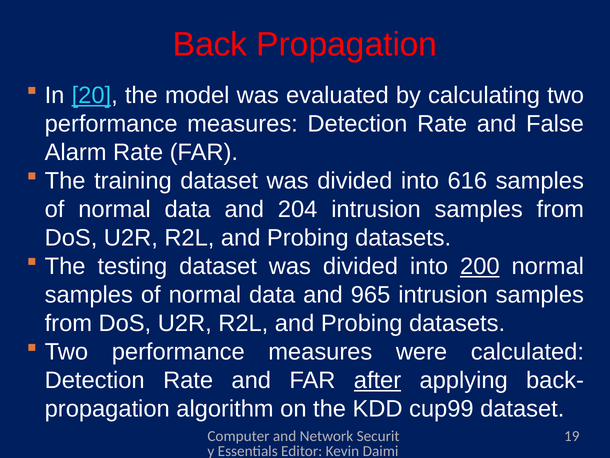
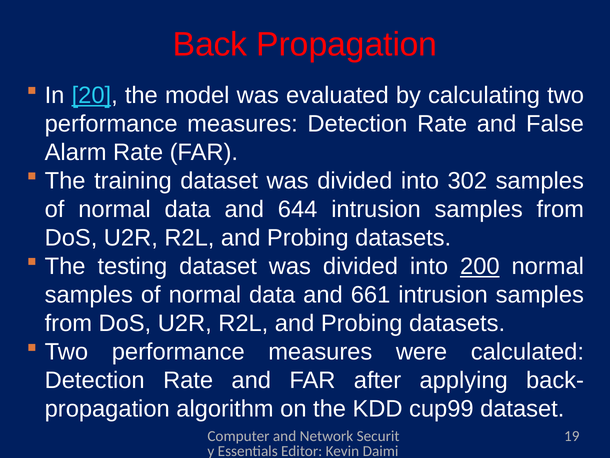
616: 616 -> 302 (467, 181)
204: 204 -> 644 (298, 209)
965: 965 -> 661 (371, 295)
after underline: present -> none (378, 380)
